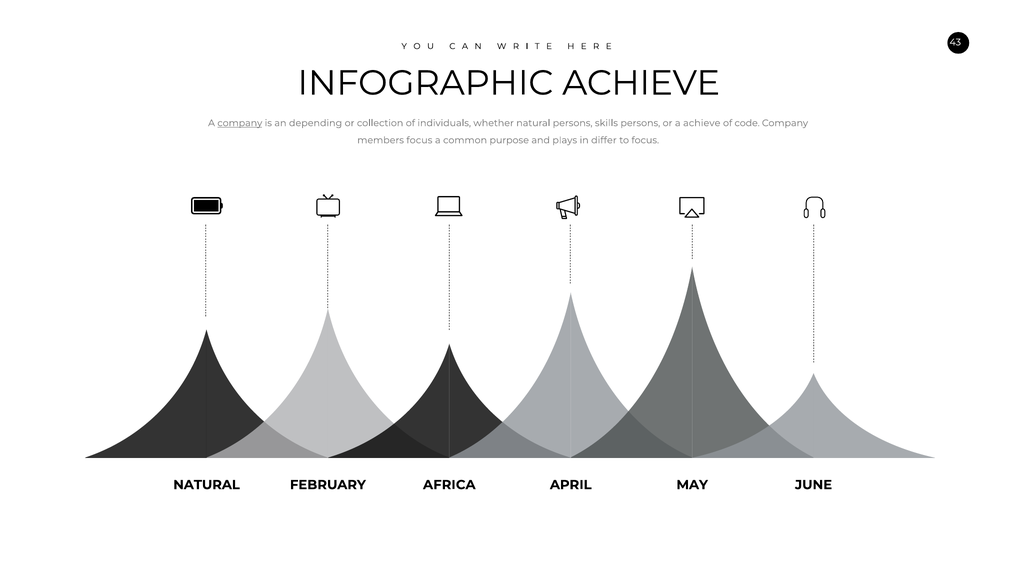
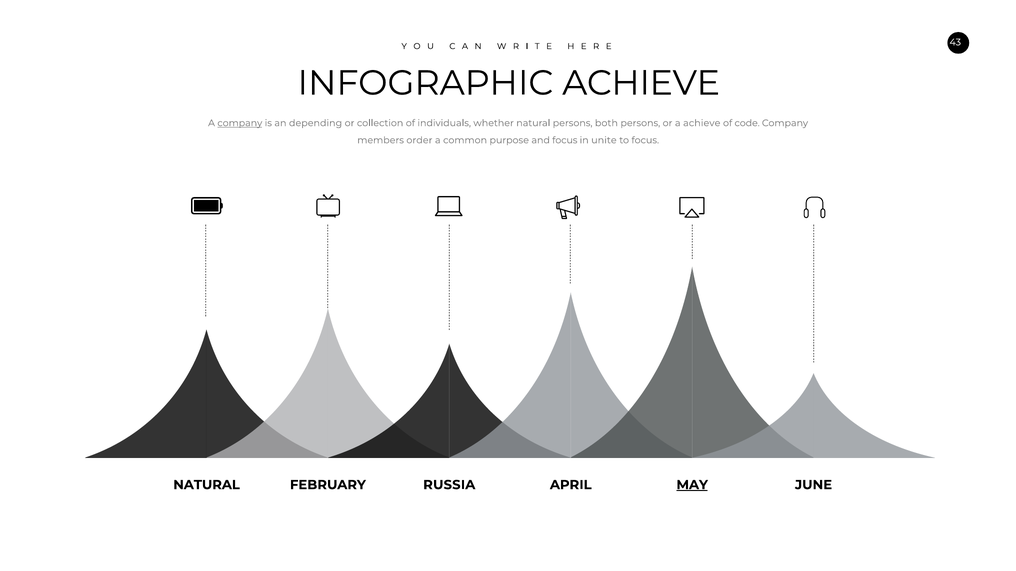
skills: skills -> both (606, 123)
members focus: focus -> order (419, 140)
and plays: plays -> focus (565, 140)
differ: differ -> unite (604, 140)
AFRICA: AFRICA -> RUSSIA (449, 485)
MAY underline: none -> present (692, 485)
